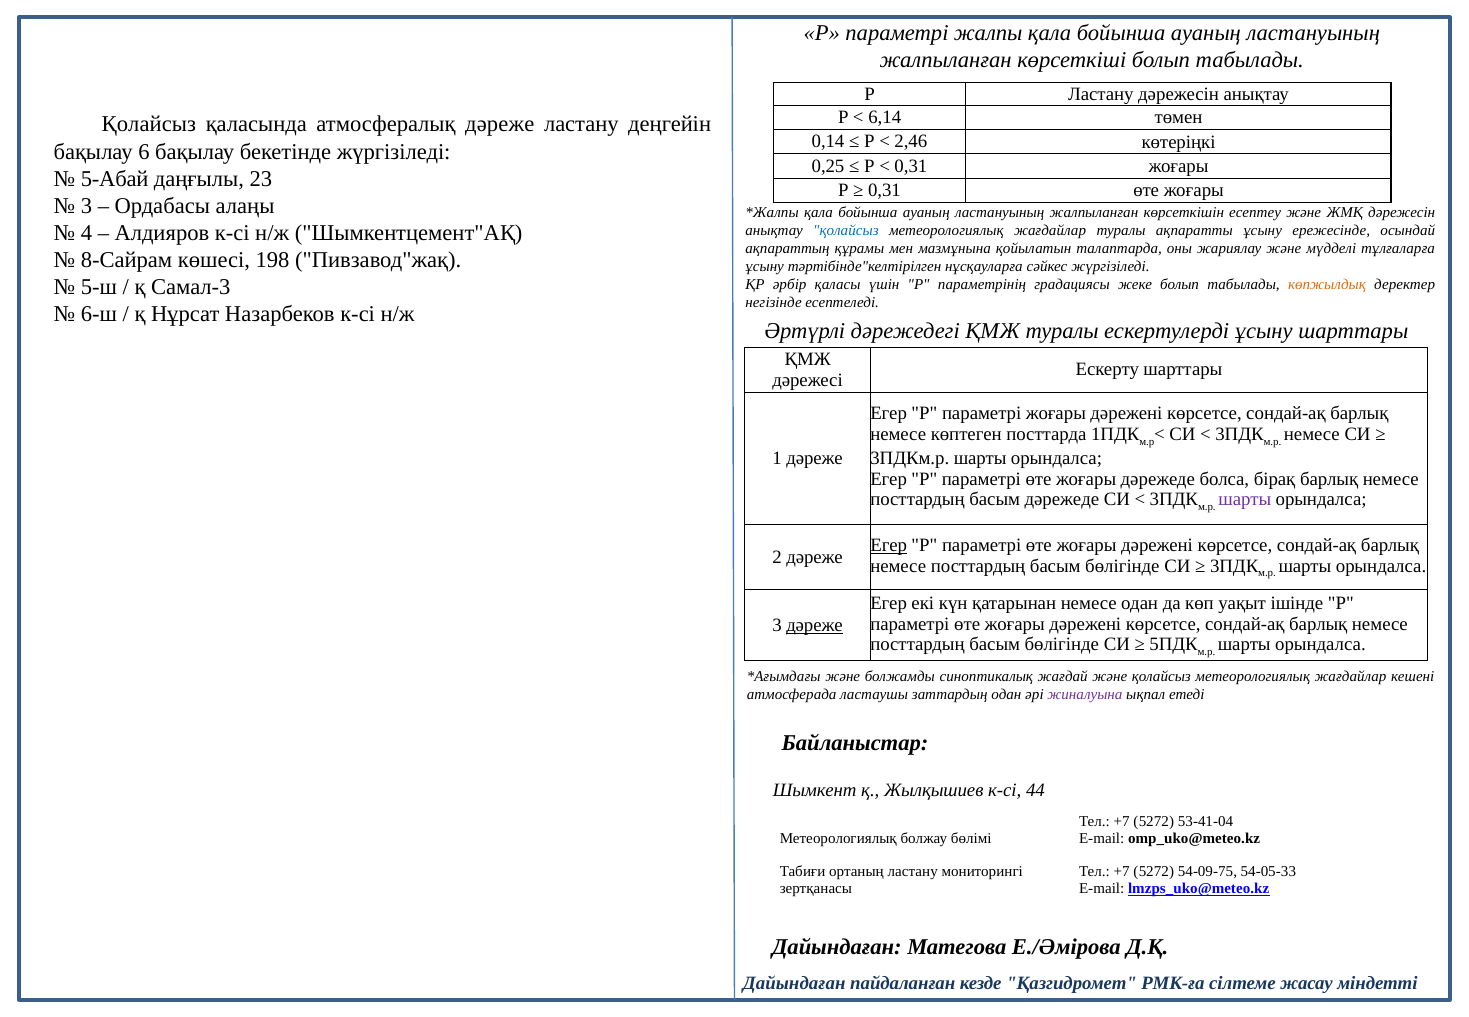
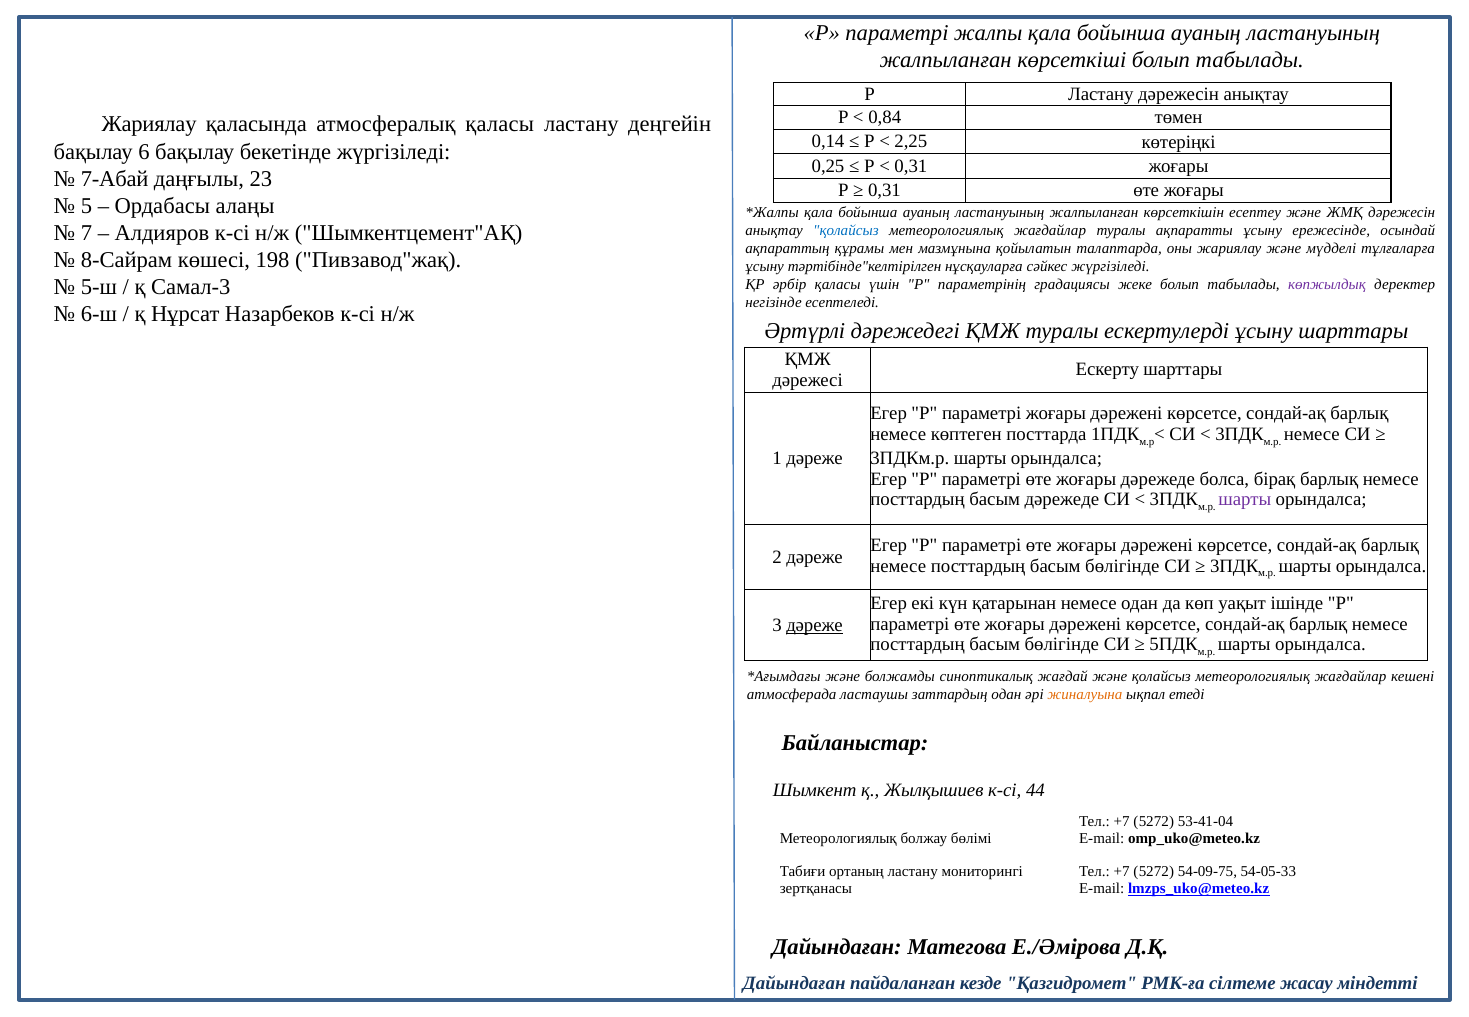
6,14: 6,14 -> 0,84 (885, 117)
Қолайсыз: Қолайсыз -> Жариялау (149, 124)
атмосфералық дәреже: дәреже -> қаласы (500, 124)
2,46: 2,46 -> 2,25 (911, 142)
5-Абай: 5-Абай -> 7-Абай (115, 179)
3: 3 -> 5 (86, 206)
4: 4 -> 7 (86, 233)
көпжылдық colour: orange -> purple (1327, 284)
Егер underline: present -> none (889, 545)
жиналуына colour: purple -> orange (1085, 695)
